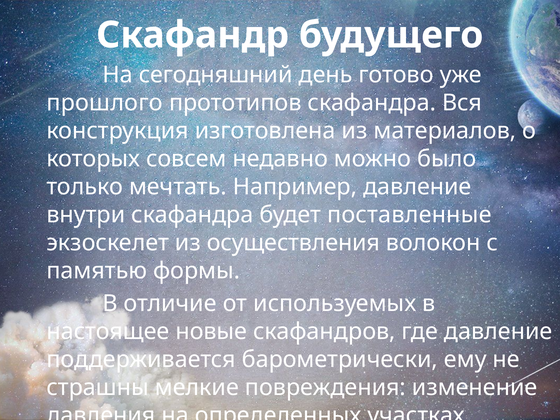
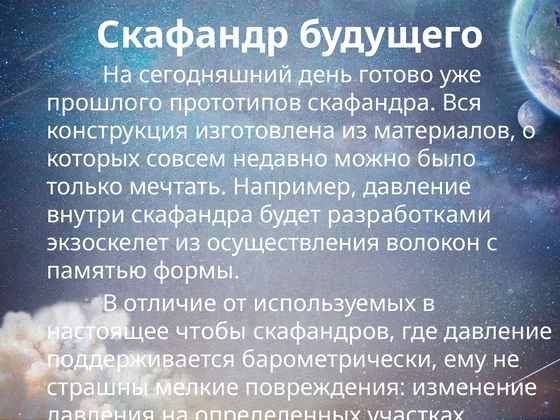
поставленные: поставленные -> разработками (409, 215)
новые: новые -> чтобы (211, 332)
